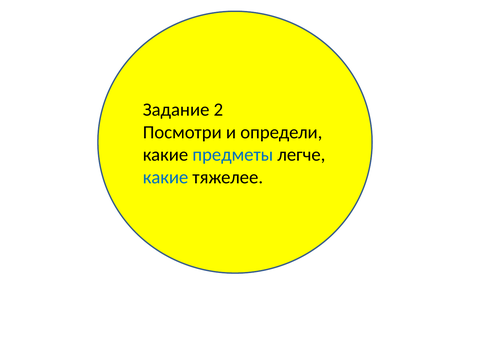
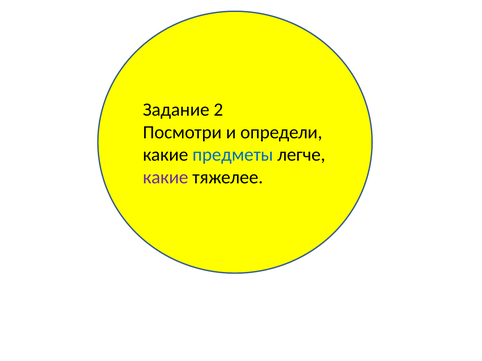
какие colour: blue -> purple (166, 177)
